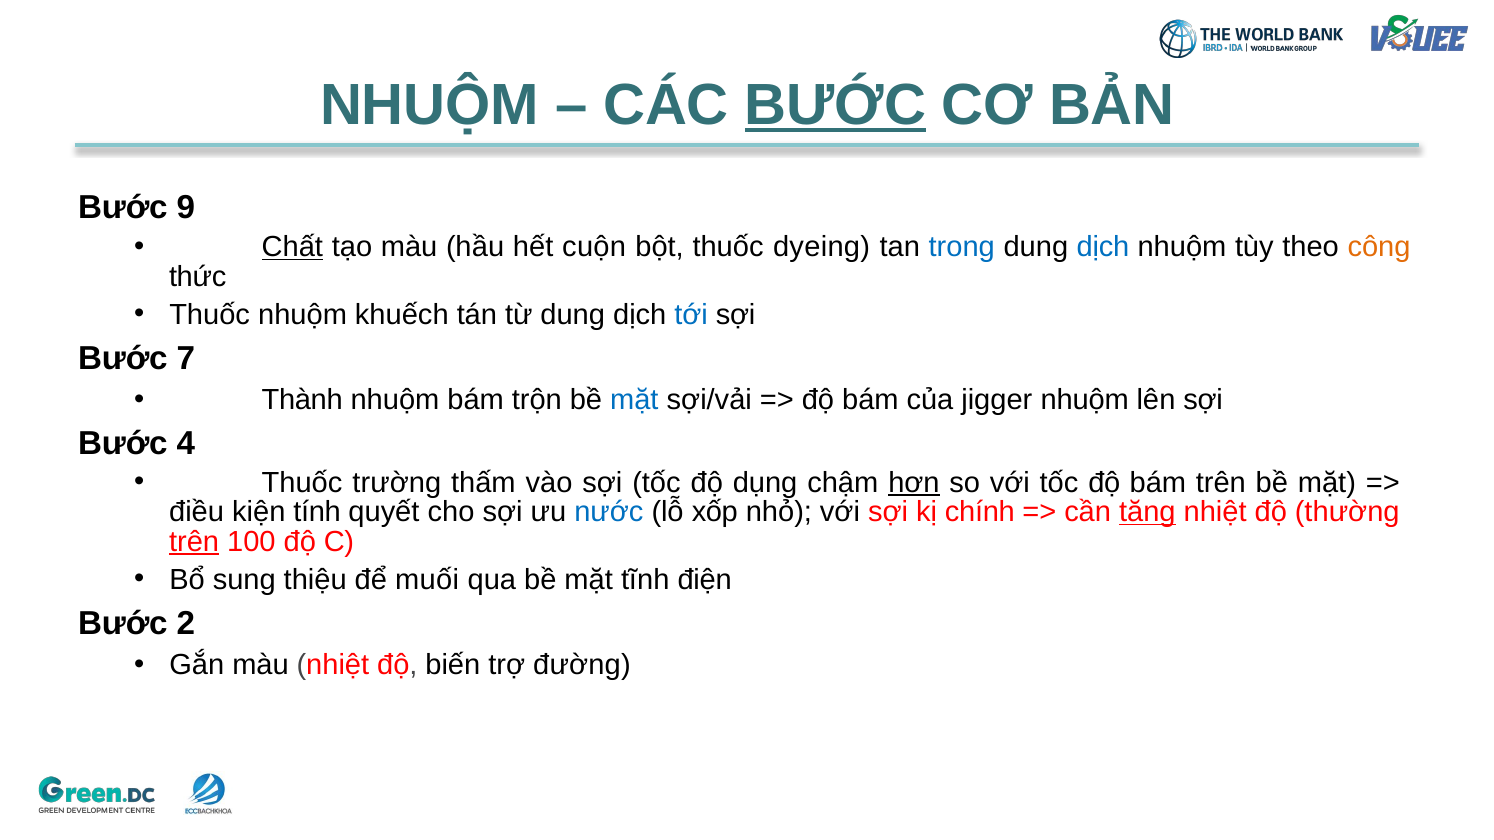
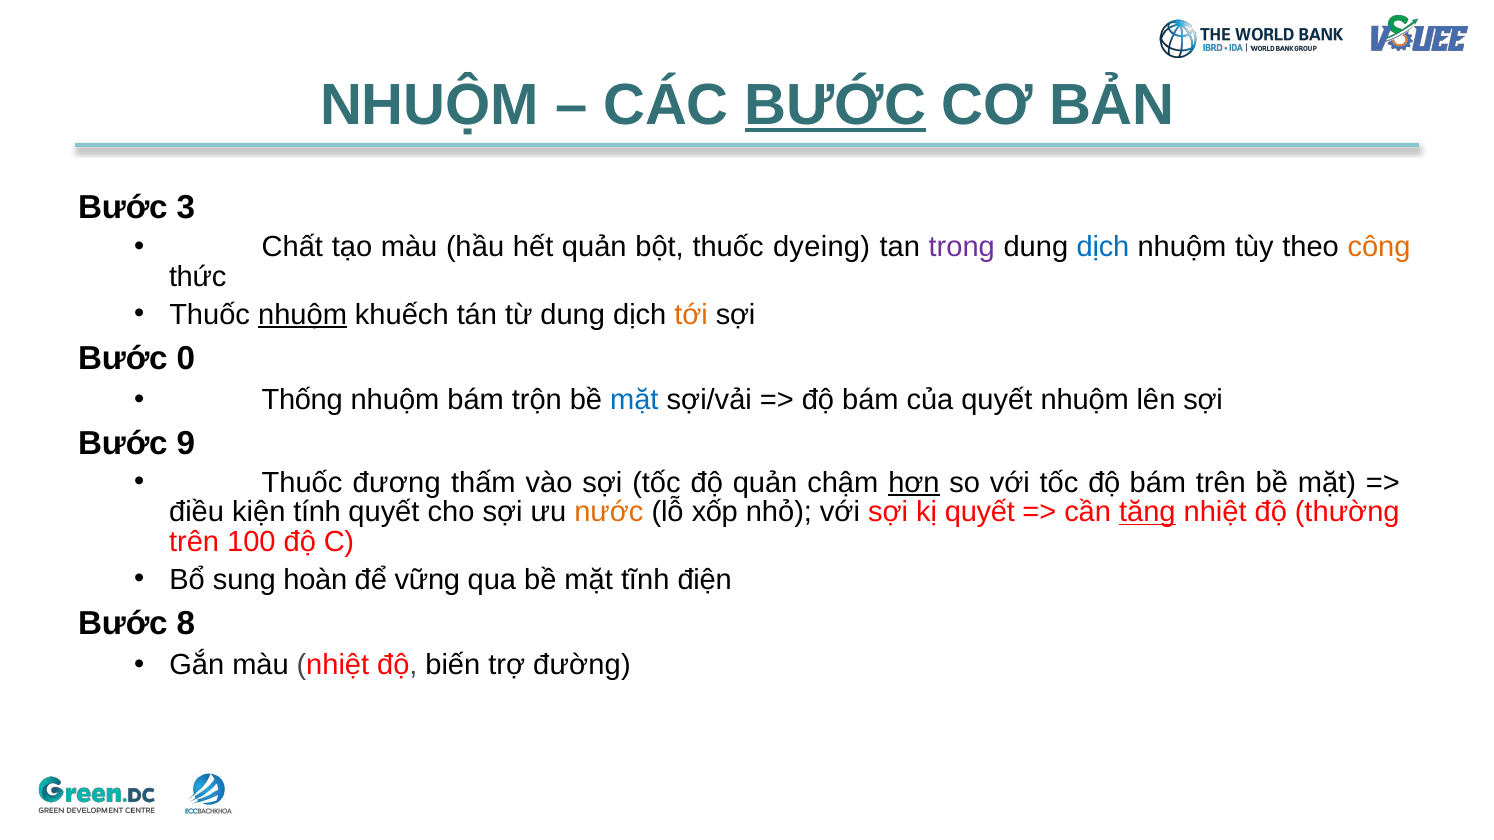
9: 9 -> 3 (186, 208)
Chất underline: present -> none (292, 247)
hết cuộn: cuộn -> quản (594, 247)
trong colour: blue -> purple (962, 247)
nhuộm underline: none -> present (303, 315)
tới colour: blue -> orange (691, 315)
7: 7 -> 0 (186, 359)
Thành: Thành -> Thống (302, 400)
của jigger: jigger -> quyết (997, 400)
4: 4 -> 9 (186, 443)
trường: trường -> đương (397, 483)
độ dụng: dụng -> quản (765, 483)
nước colour: blue -> orange (609, 512)
kị chính: chính -> quyết (980, 512)
trên underline: present -> none (194, 542)
thiệu: thiệu -> hoàn (315, 580)
muối: muối -> vững (427, 580)
2: 2 -> 8 (186, 624)
